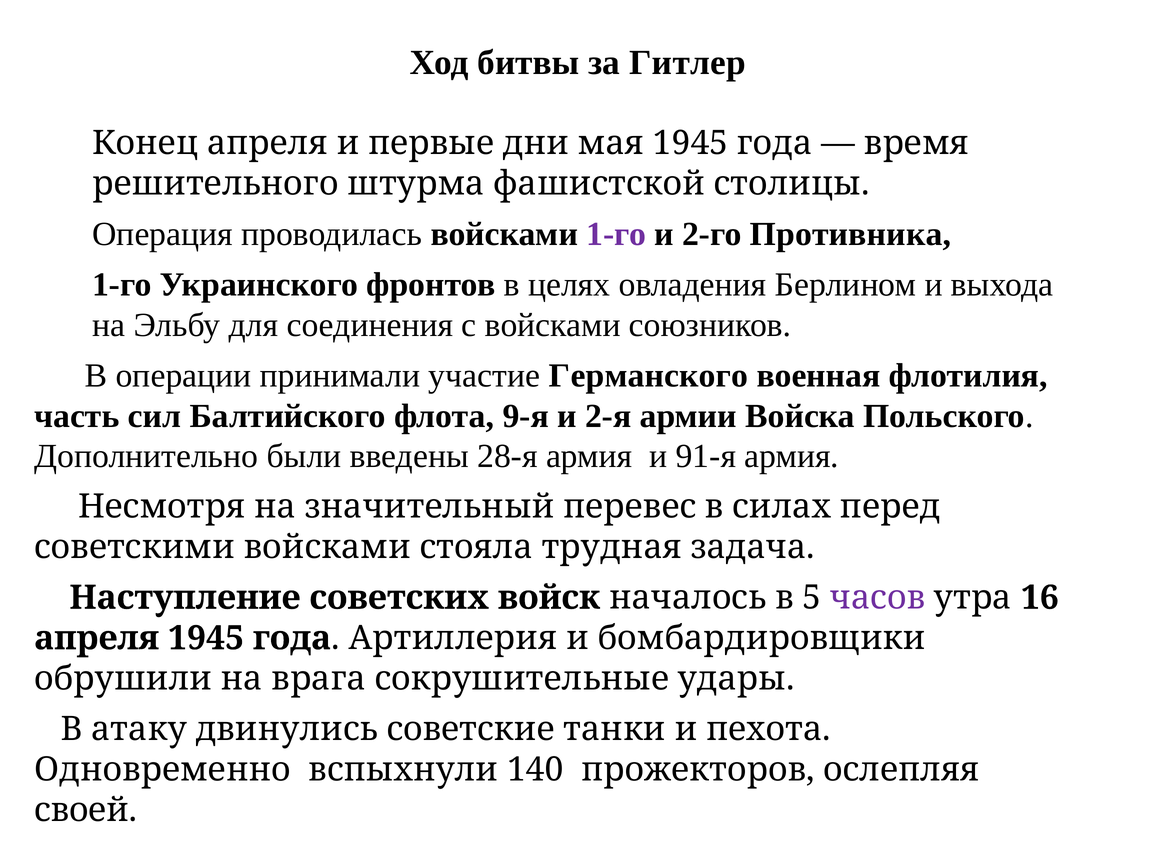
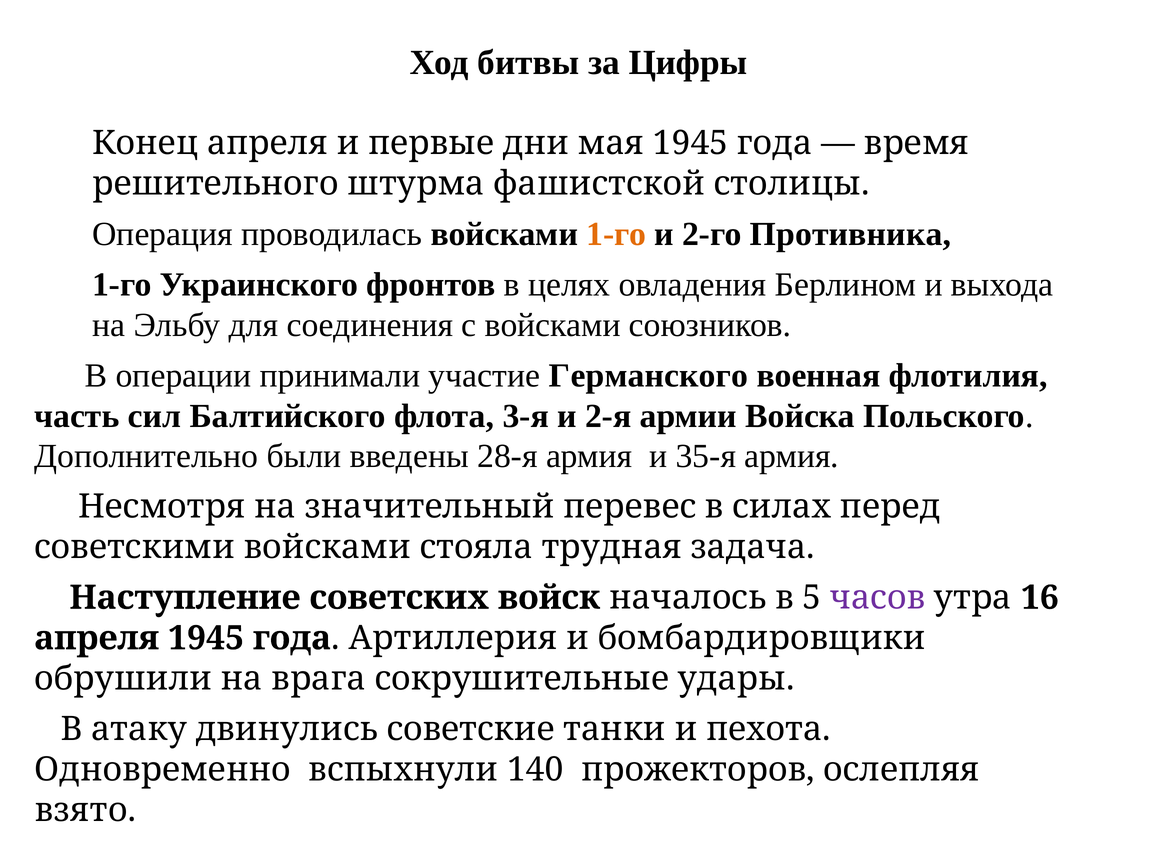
Гитлер: Гитлер -> Цифры (688, 63)
1-го colour: purple -> orange (616, 234)
9-я: 9-я -> 3-я (526, 416)
91-я: 91-я -> 35-я (706, 457)
своей: своей -> взято (86, 811)
